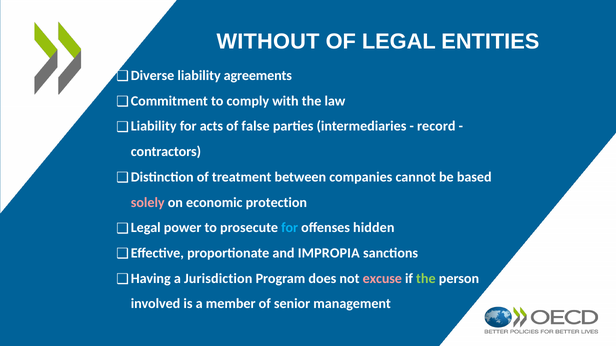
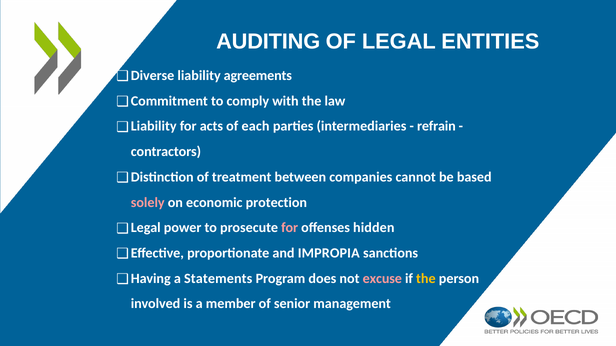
WITHOUT: WITHOUT -> AUDITING (268, 42)
false: false -> each (256, 127)
record: record -> refrain (436, 127)
for colour: light blue -> pink (290, 228)
Jurisdiction: Jurisdiction -> Statements (218, 279)
the colour: light green -> yellow (426, 279)
